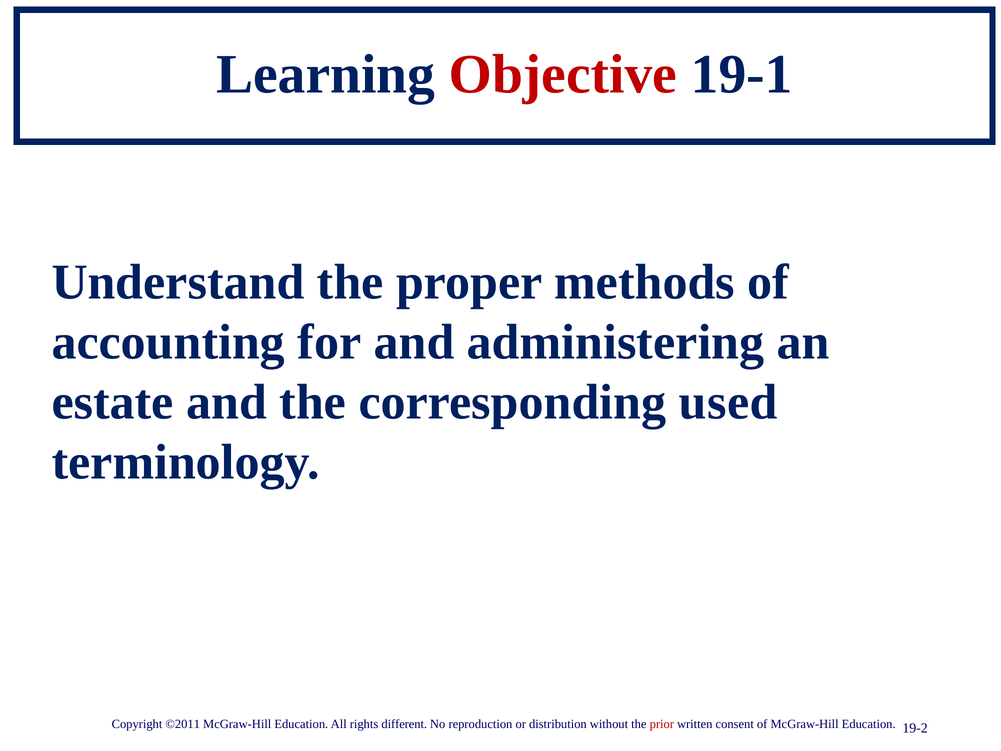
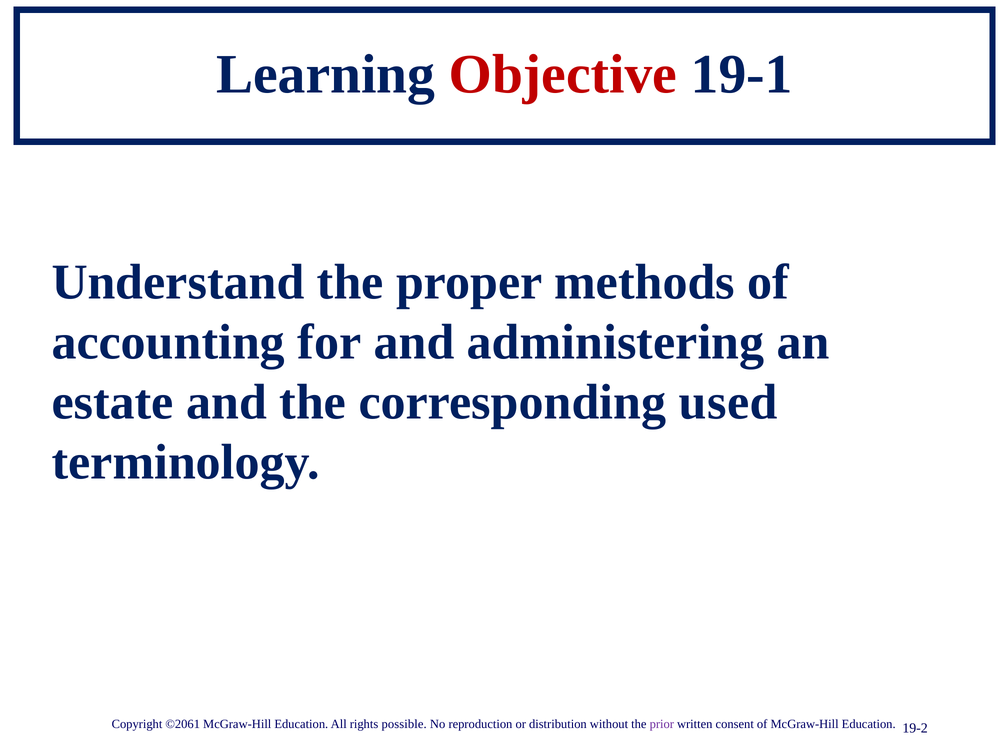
©2011: ©2011 -> ©2061 (183, 724)
different: different -> possible (404, 724)
prior colour: red -> purple (662, 724)
